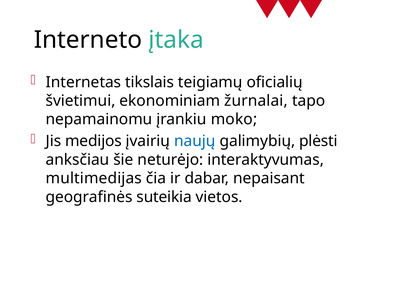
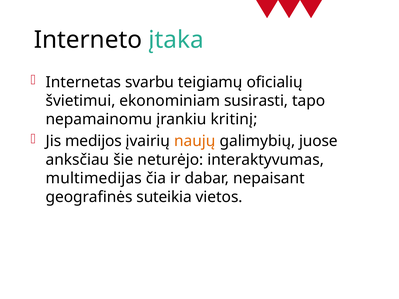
tikslais: tikslais -> svarbu (150, 82)
žurnalai: žurnalai -> susirasti (256, 101)
moko: moko -> kritinį (234, 119)
naujų colour: blue -> orange (195, 141)
plėsti: plėsti -> juose (318, 141)
